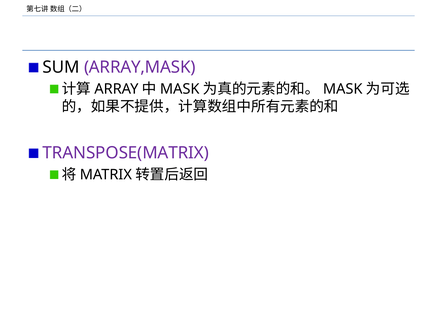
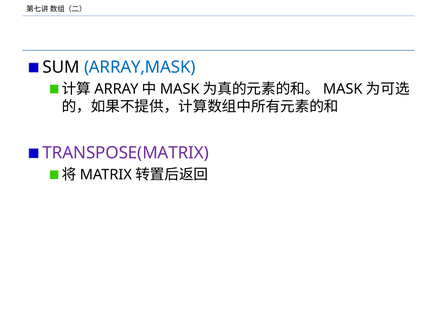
ARRAY,MASK colour: purple -> blue (140, 67)
